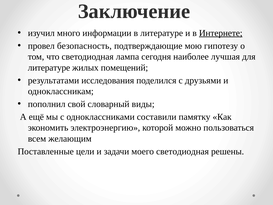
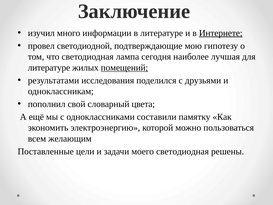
безопасность: безопасность -> светодиодной (84, 46)
помещений underline: none -> present (124, 68)
виды: виды -> цвета (143, 104)
